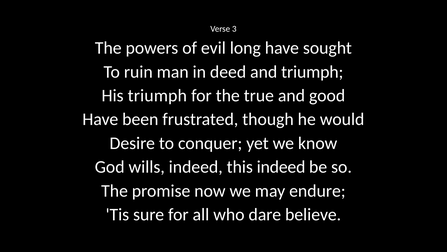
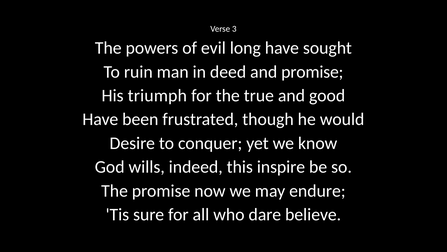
and triumph: triumph -> promise (312, 72)
this indeed: indeed -> inspire (281, 167)
